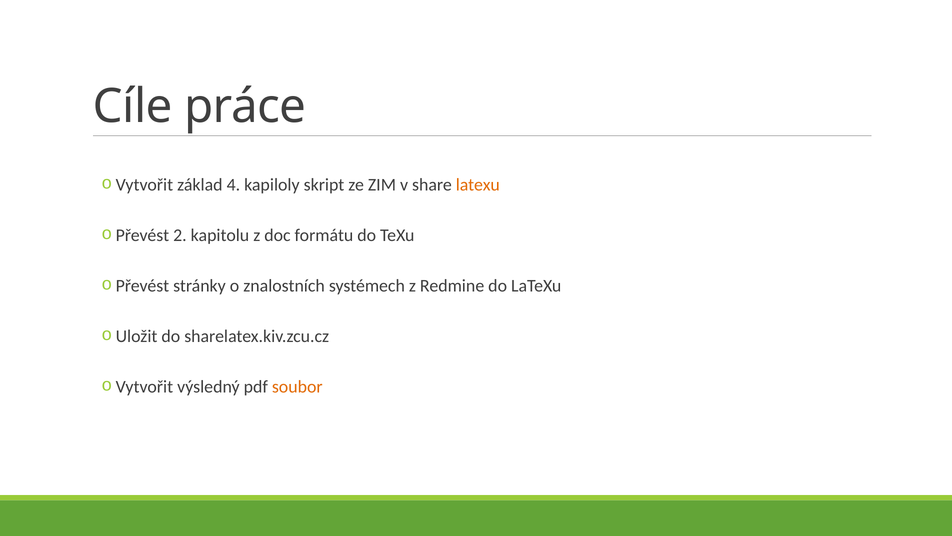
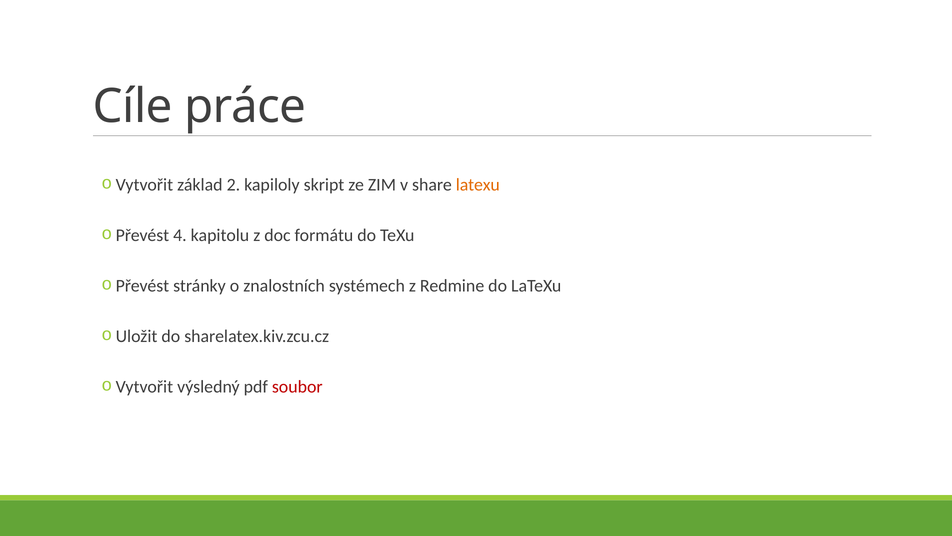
4: 4 -> 2 (233, 185)
2: 2 -> 4 (180, 235)
soubor colour: orange -> red (297, 386)
